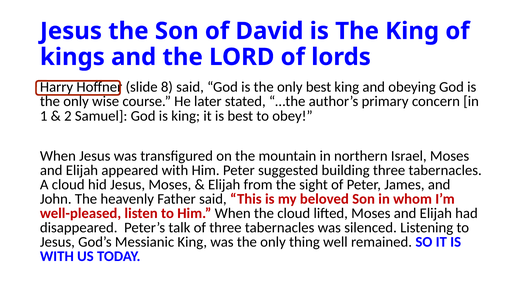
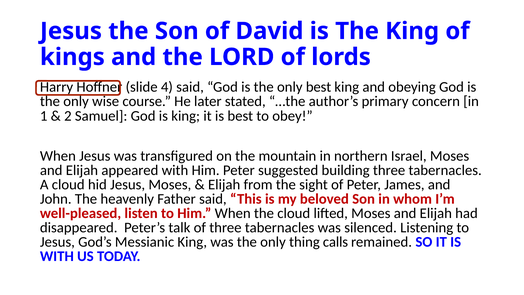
8: 8 -> 4 (167, 87)
well: well -> calls (335, 242)
